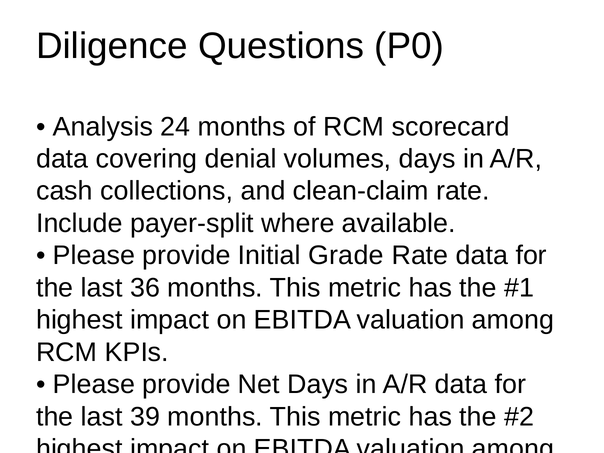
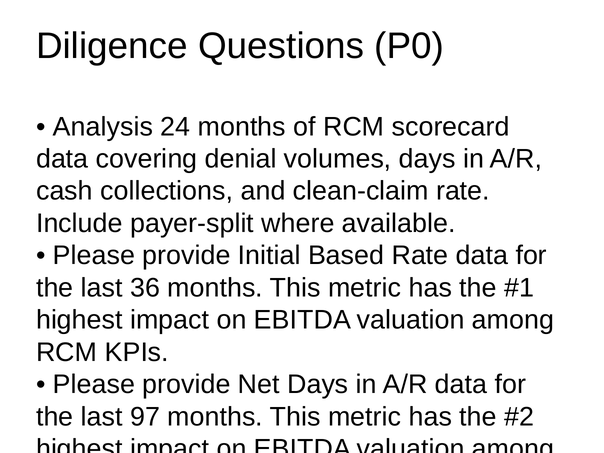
Grade: Grade -> Based (346, 256)
39: 39 -> 97 (145, 417)
